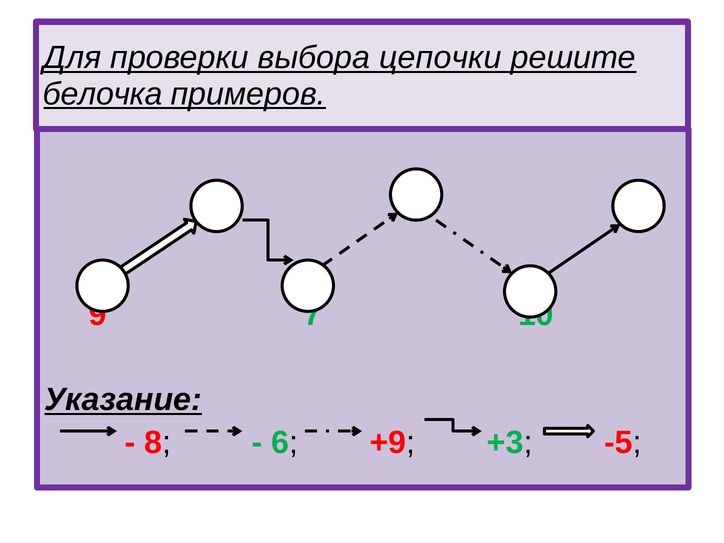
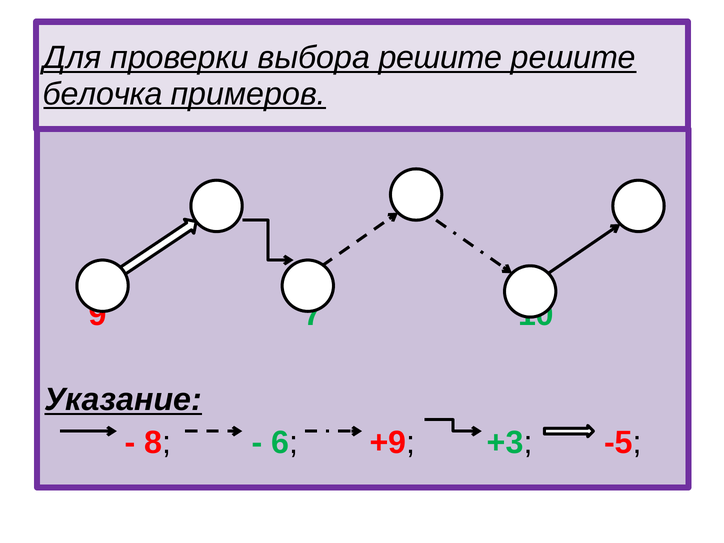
выбора цепочки: цепочки -> решите (441, 58)
